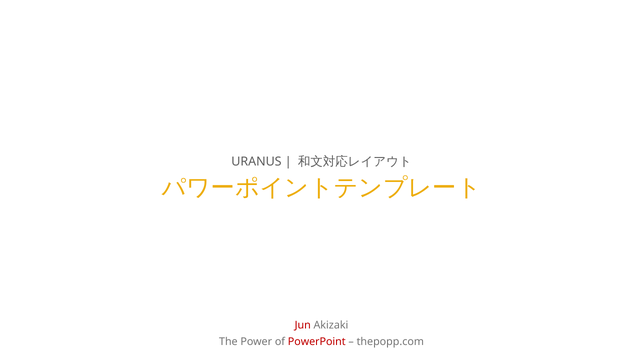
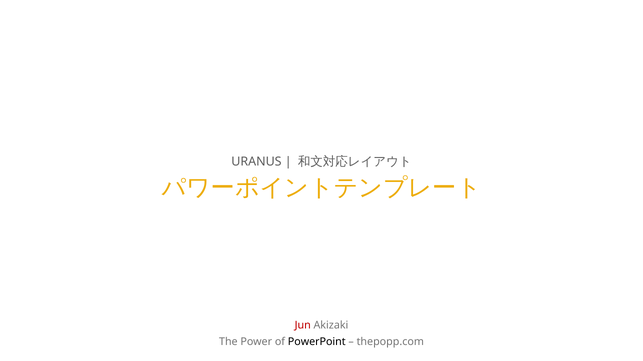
PowerPoint colour: red -> black (317, 343)
